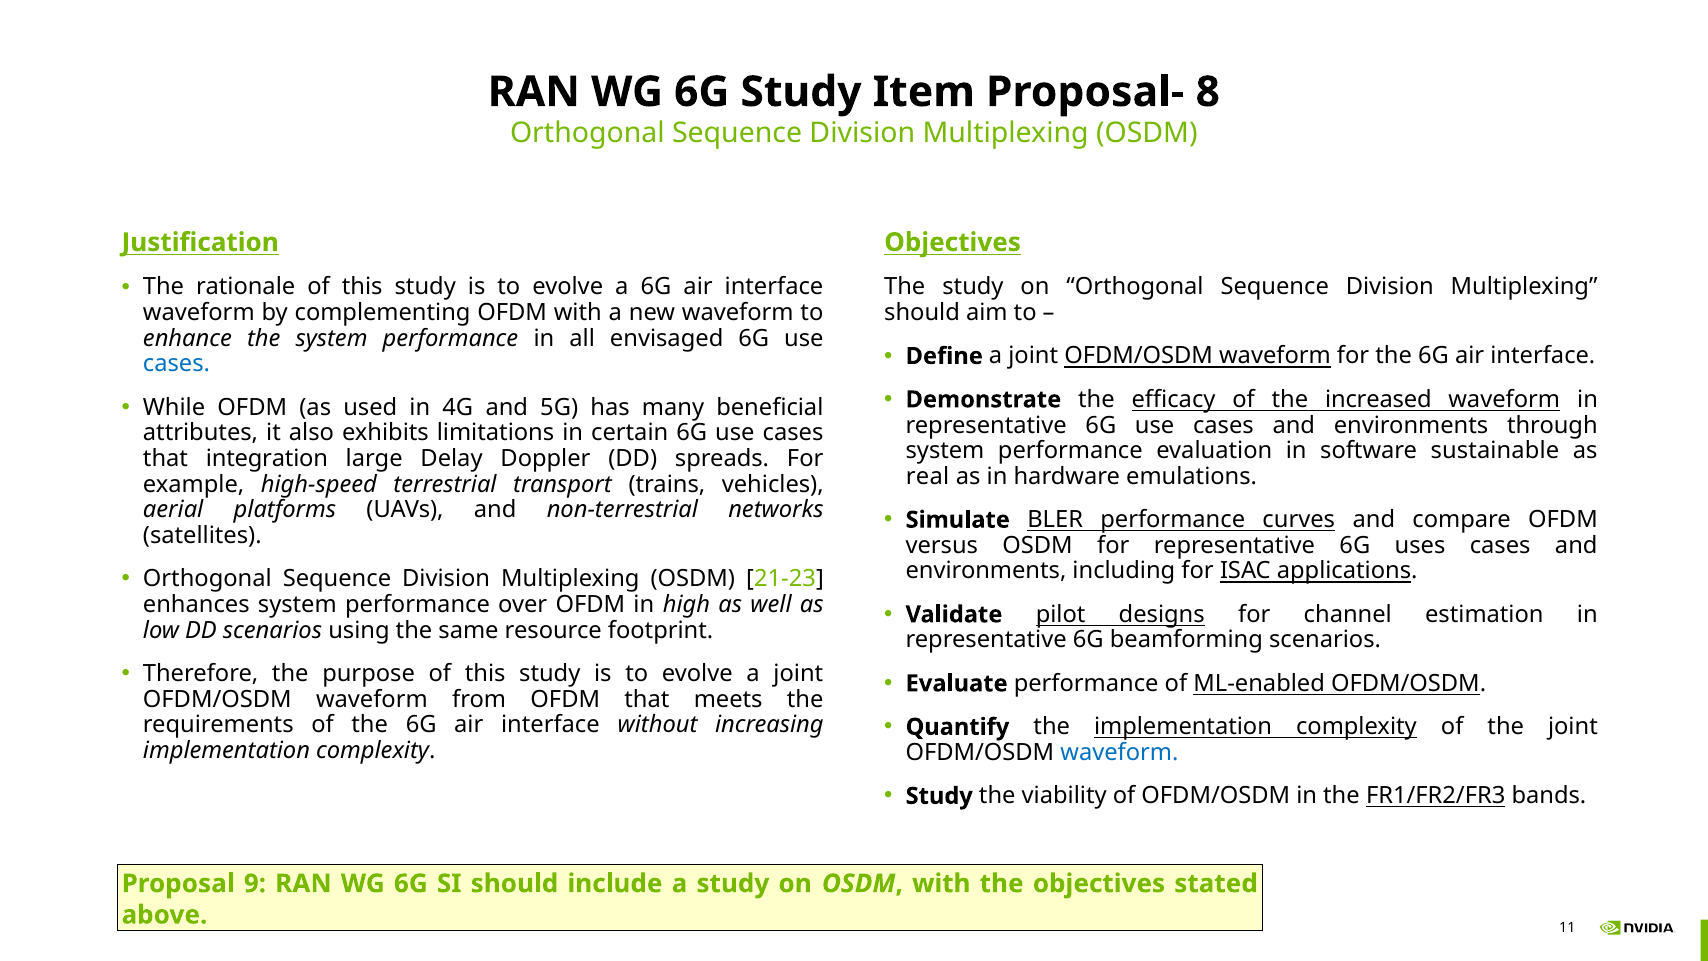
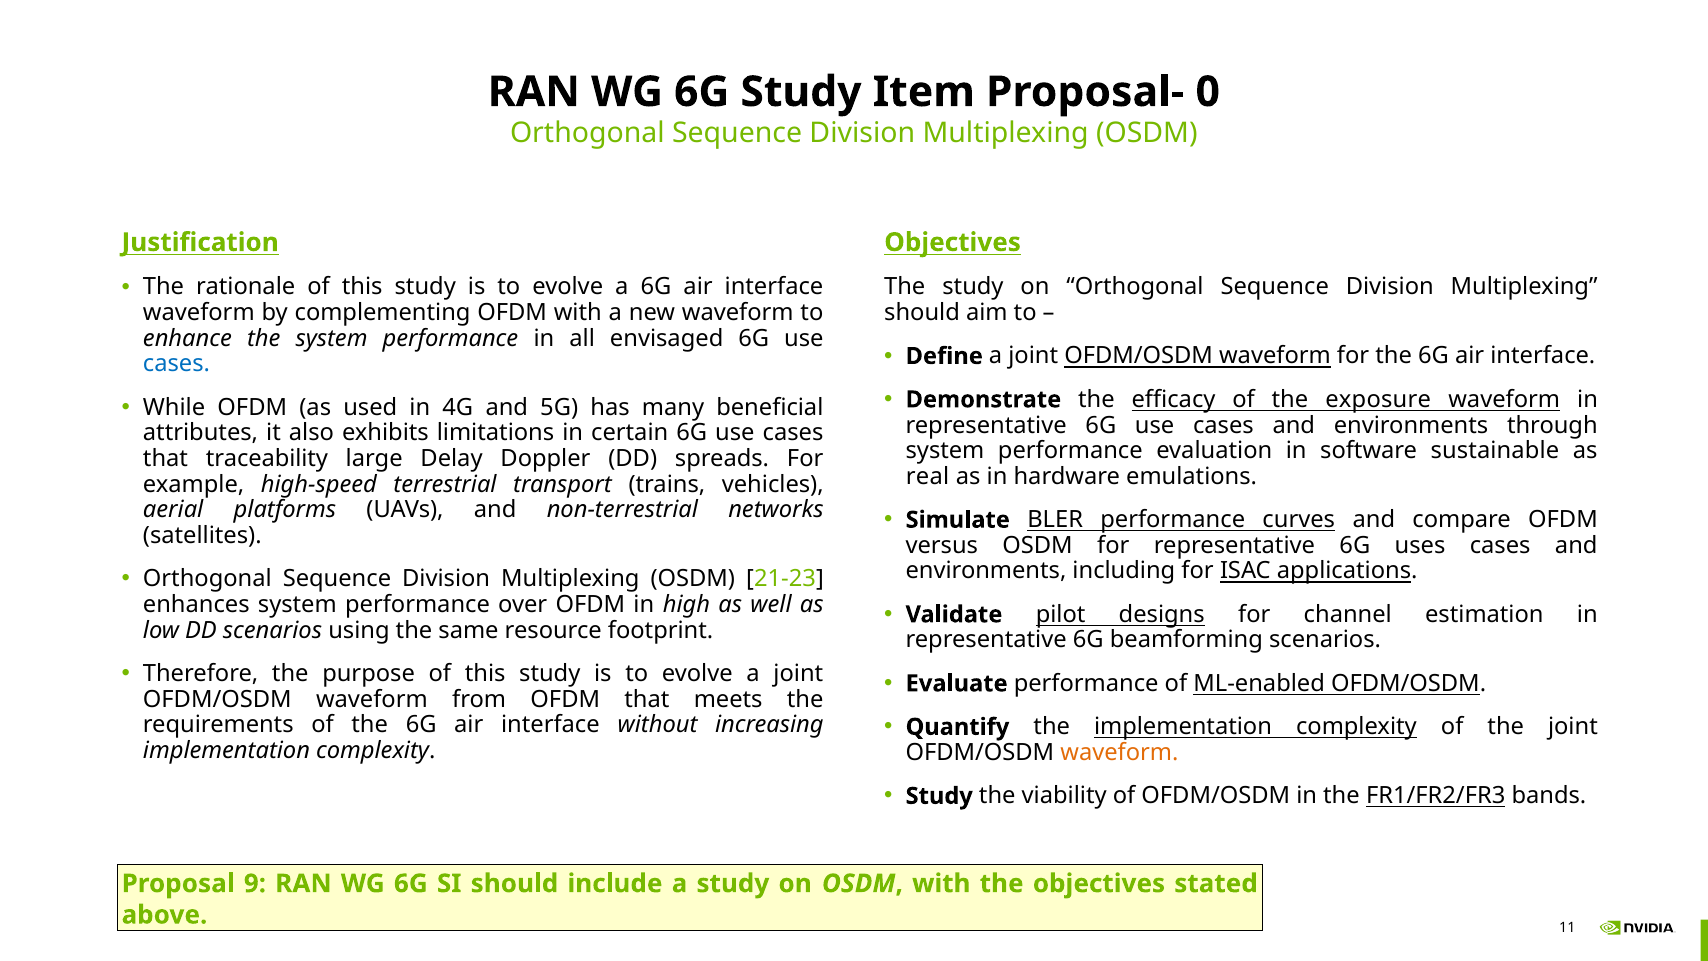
8: 8 -> 0 (1208, 92)
increased: increased -> exposure (1378, 399)
integration: integration -> traceability (267, 459)
waveform colour: blue -> orange (1119, 752)
